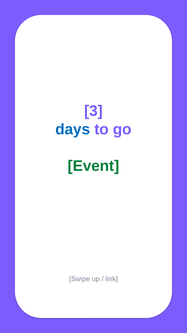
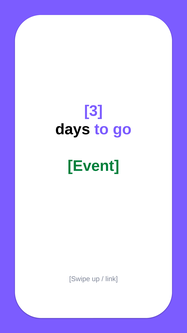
days colour: blue -> black (73, 129)
